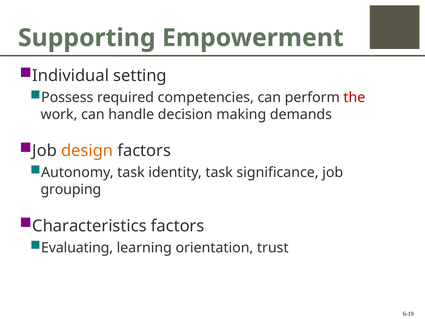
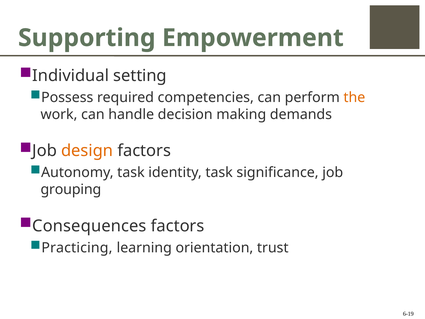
the colour: red -> orange (354, 97)
Characteristics: Characteristics -> Consequences (89, 226)
Evaluating: Evaluating -> Practicing (77, 248)
